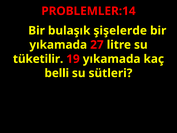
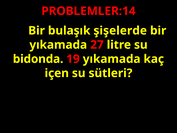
tüketilir: tüketilir -> bidonda (38, 59)
belli: belli -> içen (57, 73)
